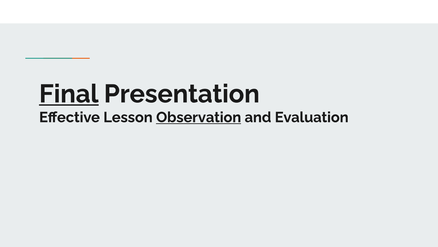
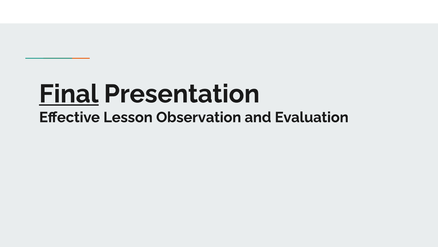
Observation underline: present -> none (199, 117)
